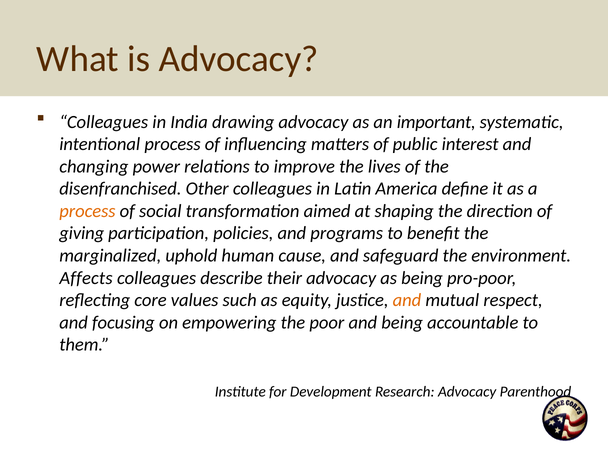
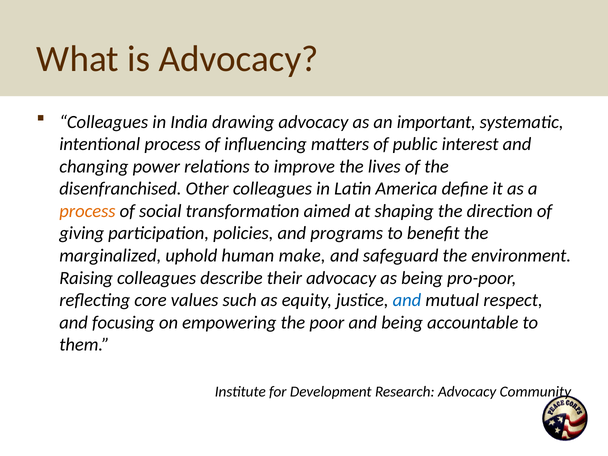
cause: cause -> make (302, 256)
Affects: Affects -> Raising (86, 278)
and colour: orange -> blue (407, 300)
Parenthood: Parenthood -> Community (535, 392)
